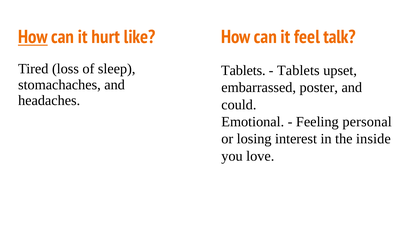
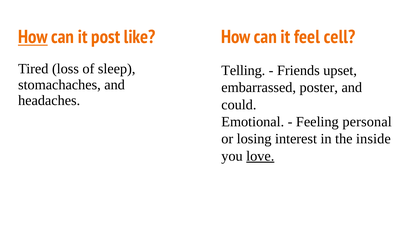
hurt: hurt -> post (106, 37)
talk: talk -> cell (340, 37)
Tablets: Tablets -> Telling (243, 71)
Tablets: Tablets -> Friends (298, 71)
love underline: none -> present (260, 156)
